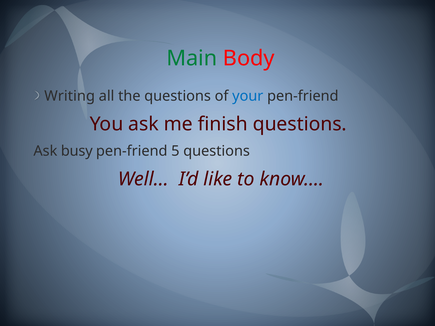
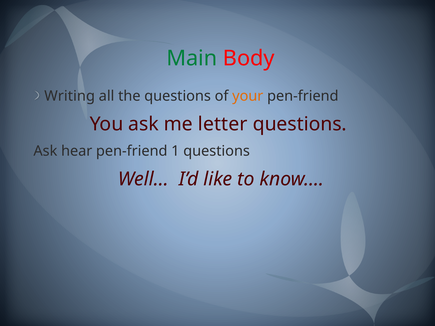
your colour: blue -> orange (248, 96)
finish: finish -> letter (223, 124)
busy: busy -> hear (77, 151)
5: 5 -> 1 (175, 151)
